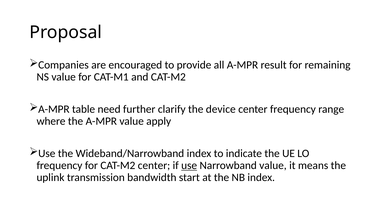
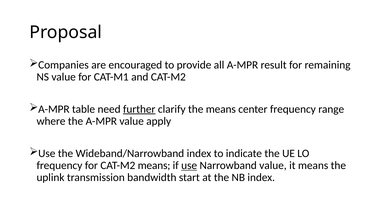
further underline: none -> present (139, 109)
the device: device -> means (221, 109)
CAT-M2 center: center -> means (154, 166)
